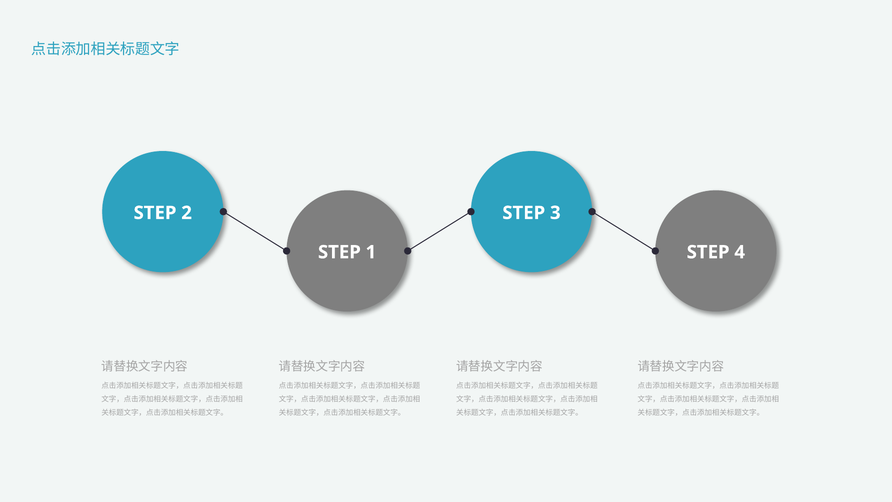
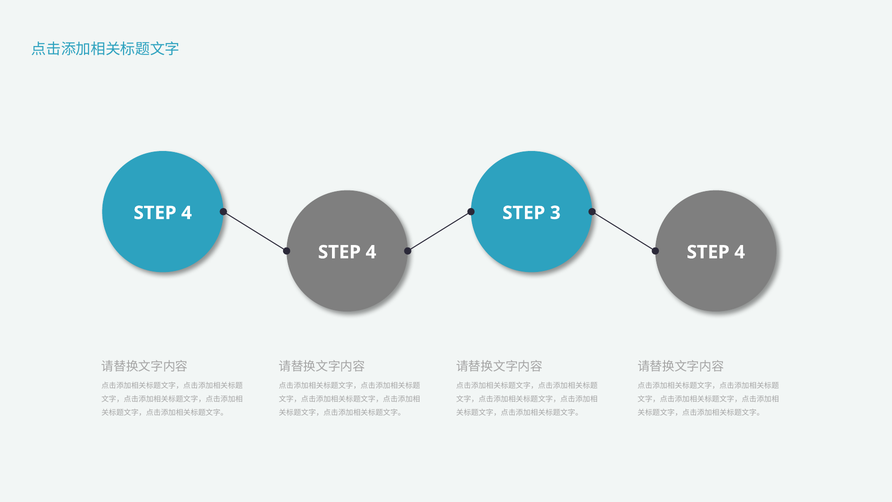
2: 2 -> 4 (187, 213)
1: 1 -> 4 (371, 252)
